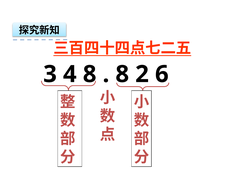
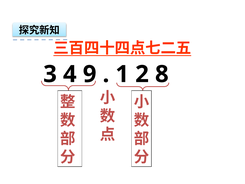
4 8: 8 -> 9 (90, 74)
8: 8 -> 1 (122, 74)
6: 6 -> 8 (162, 74)
